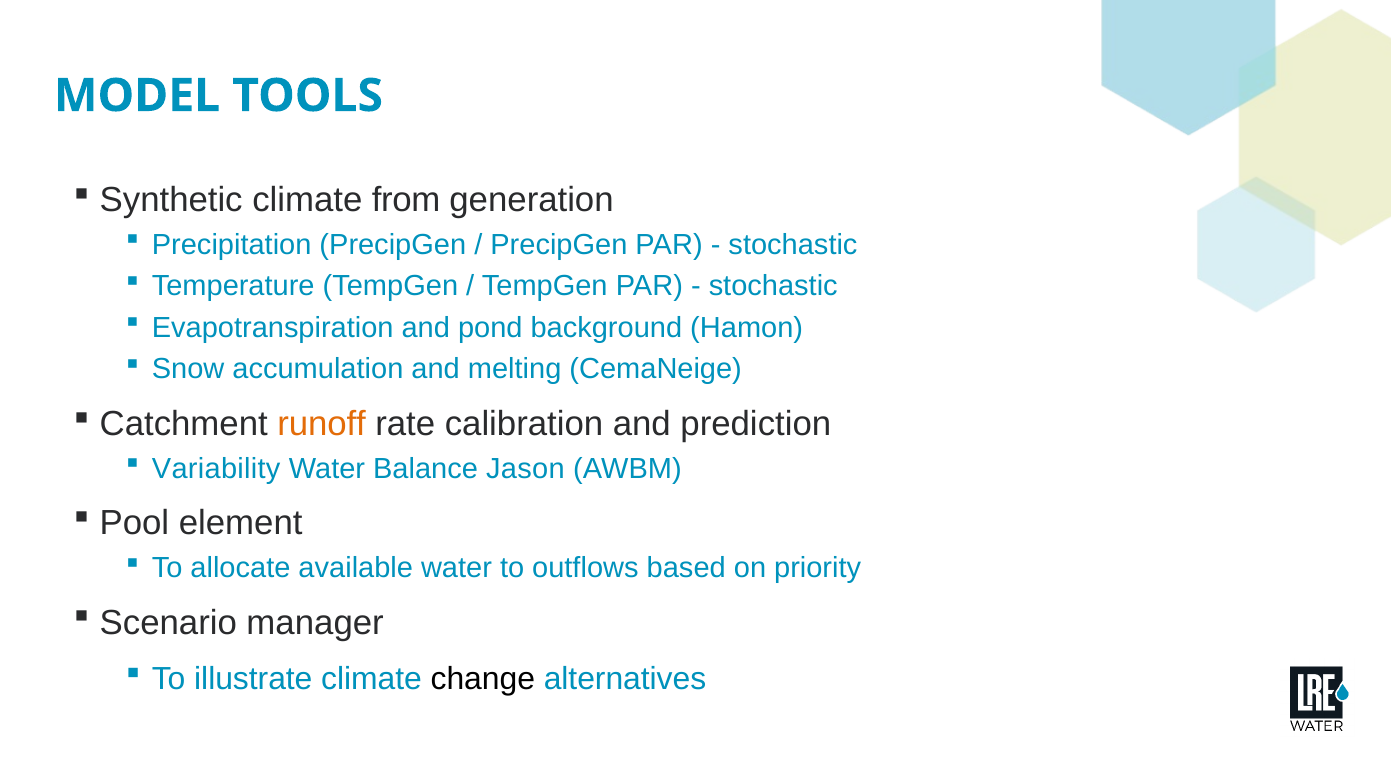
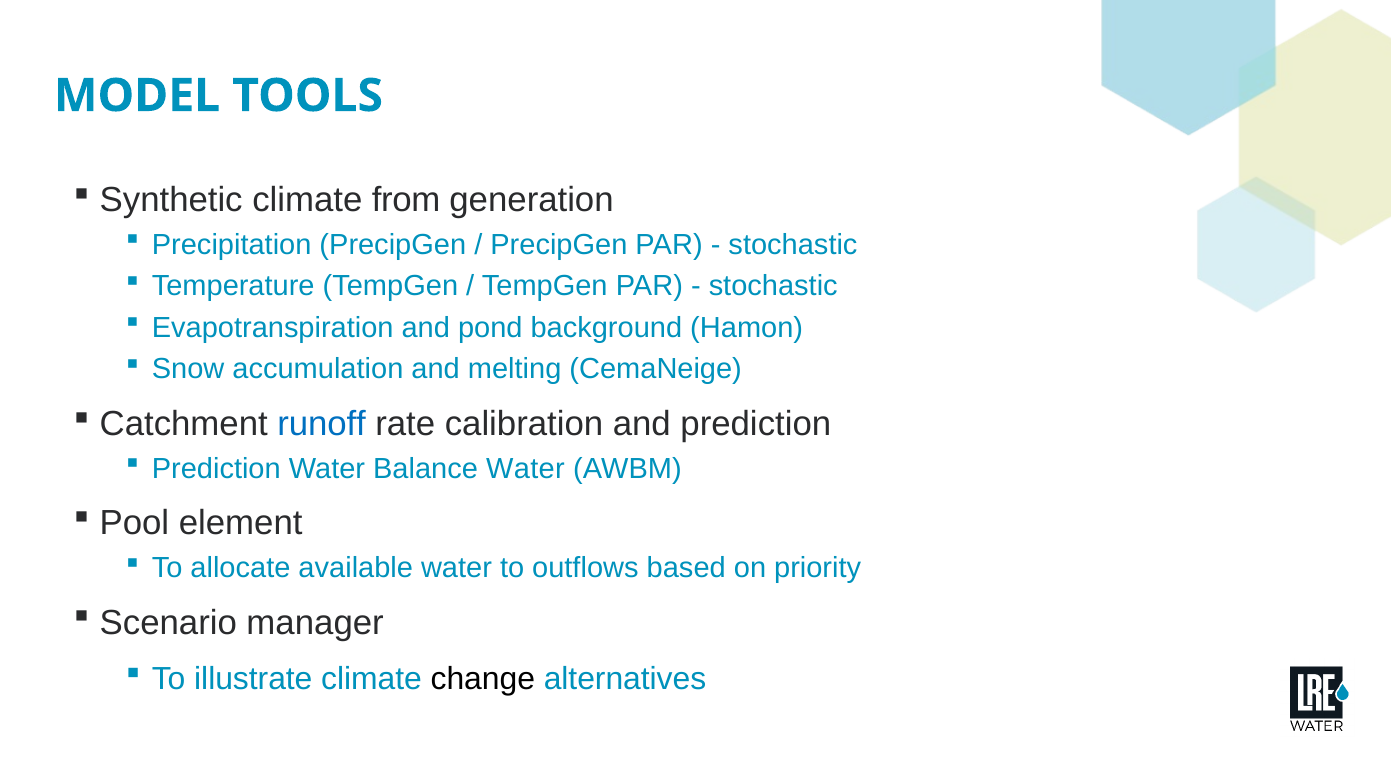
runoff colour: orange -> blue (322, 423)
Variability: Variability -> Prediction (216, 468)
Balance Jason: Jason -> Water (525, 468)
